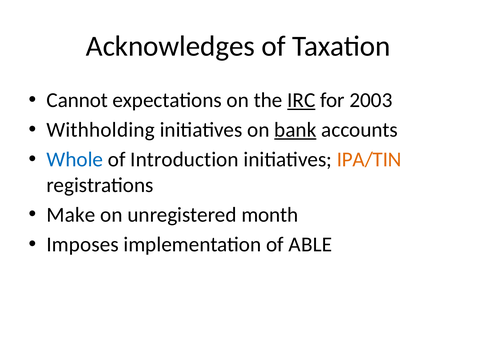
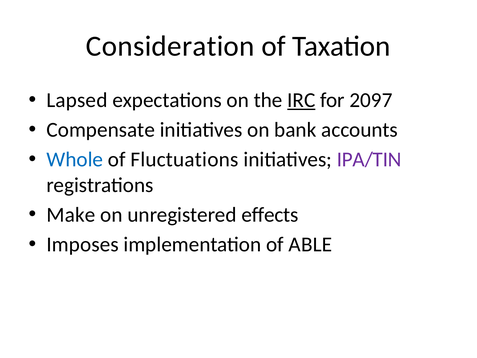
Acknowledges: Acknowledges -> Consideration (170, 46)
Cannot: Cannot -> Lapsed (77, 100)
2003: 2003 -> 2097 (371, 100)
Withholding: Withholding -> Compensate (101, 130)
bank underline: present -> none (295, 130)
Introduction: Introduction -> Fluctuations (184, 159)
IPA/TIN colour: orange -> purple (369, 159)
month: month -> effects (270, 215)
